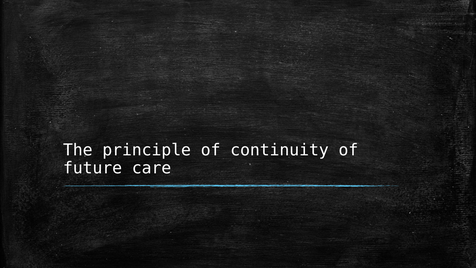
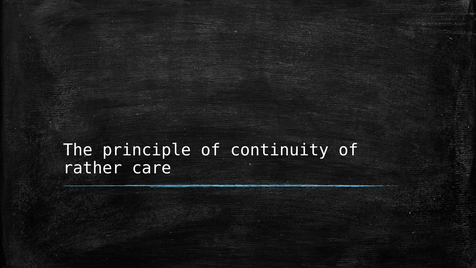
future: future -> rather (93, 168)
